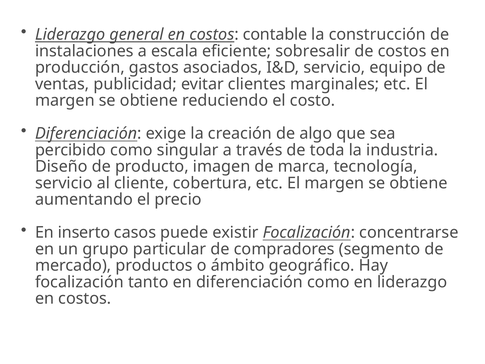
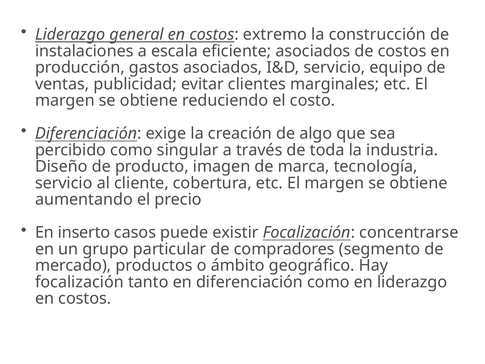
contable: contable -> extremo (275, 34)
eficiente sobresalir: sobresalir -> asociados (313, 51)
